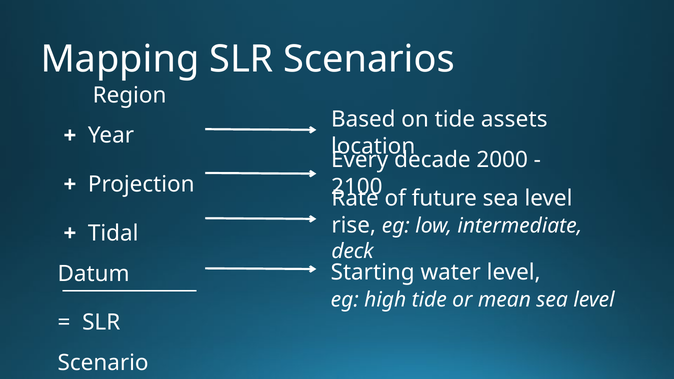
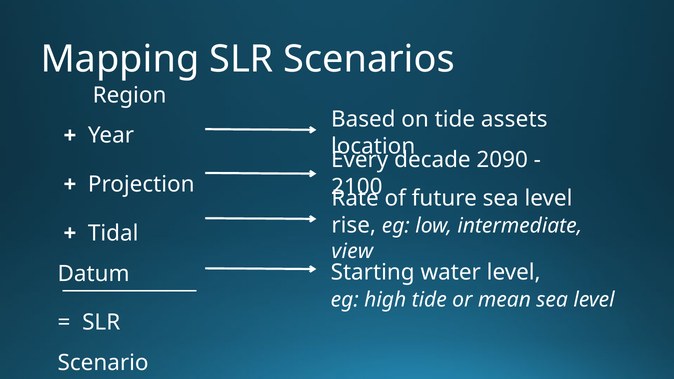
2000: 2000 -> 2090 (502, 160)
deck: deck -> view (352, 252)
